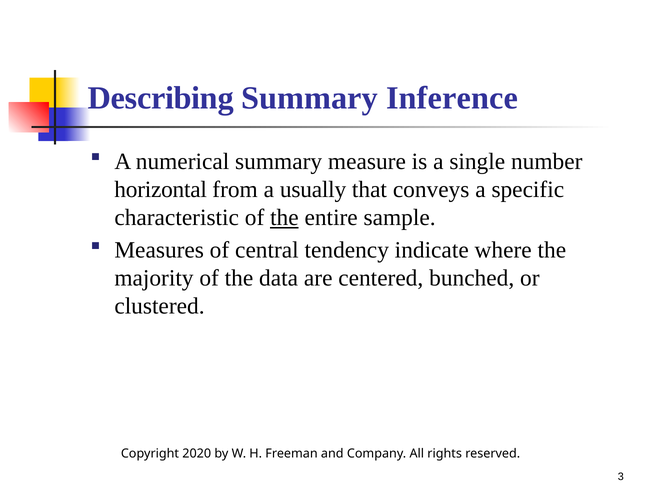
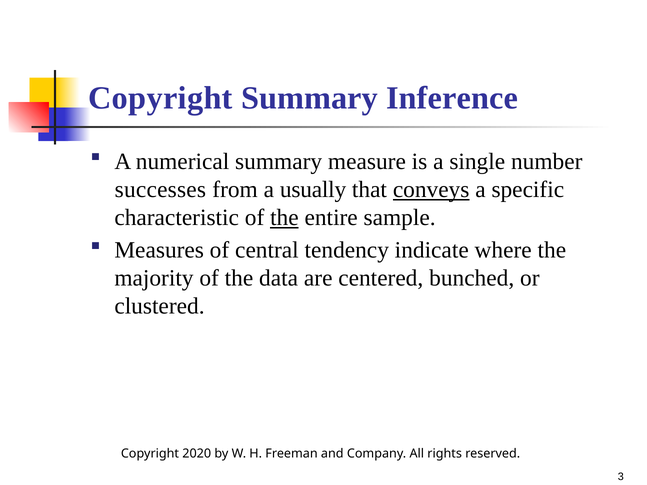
Describing: Describing -> Copyright (160, 98)
horizontal: horizontal -> successes (160, 190)
conveys underline: none -> present (431, 190)
